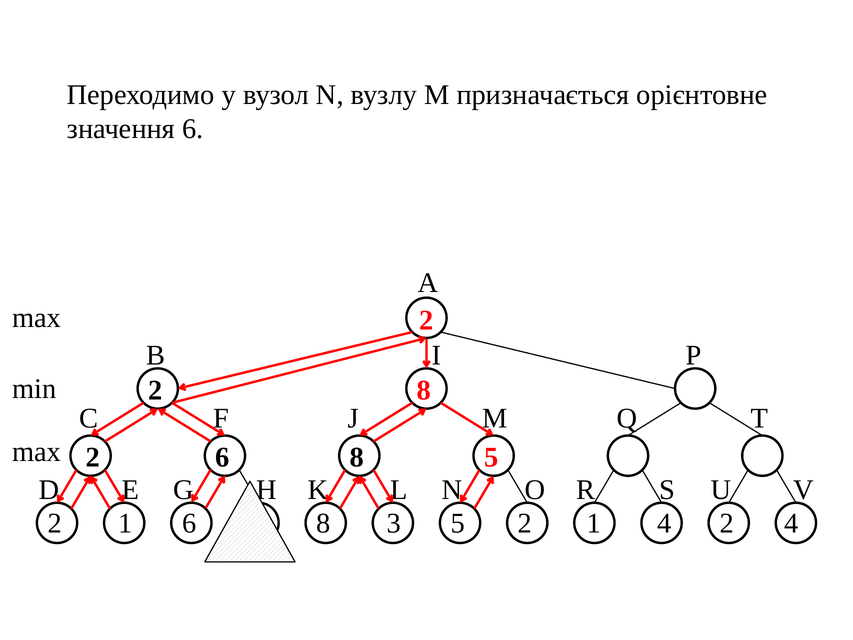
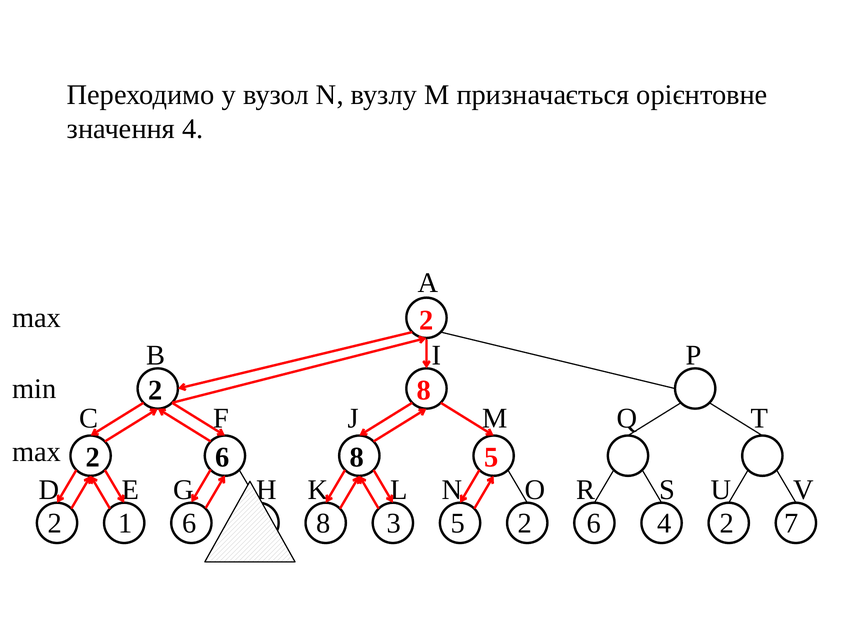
значення 6: 6 -> 4 (193, 129)
1: 1 -> 6 (594, 523)
2 4: 4 -> 7 (792, 523)
